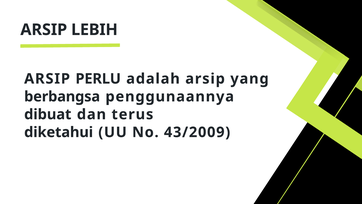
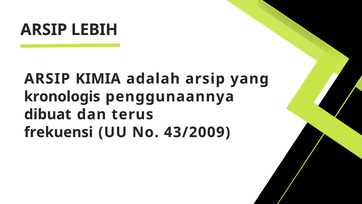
PERLU: PERLU -> KIMIA (98, 79)
berbangsa: berbangsa -> kronologis (62, 96)
diketahui: diketahui -> frekuensi (59, 132)
